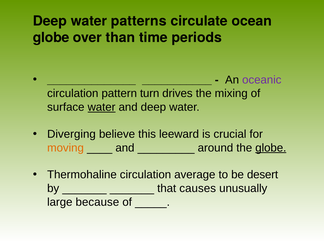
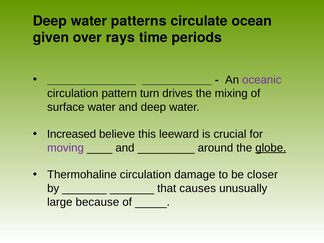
globe: globe -> given (51, 38)
than: than -> rays (120, 38)
water underline: present -> none (102, 107)
Diverging: Diverging -> Increased (72, 134)
moving colour: orange -> purple (65, 148)
average: average -> damage (195, 175)
desert: desert -> closer (262, 175)
